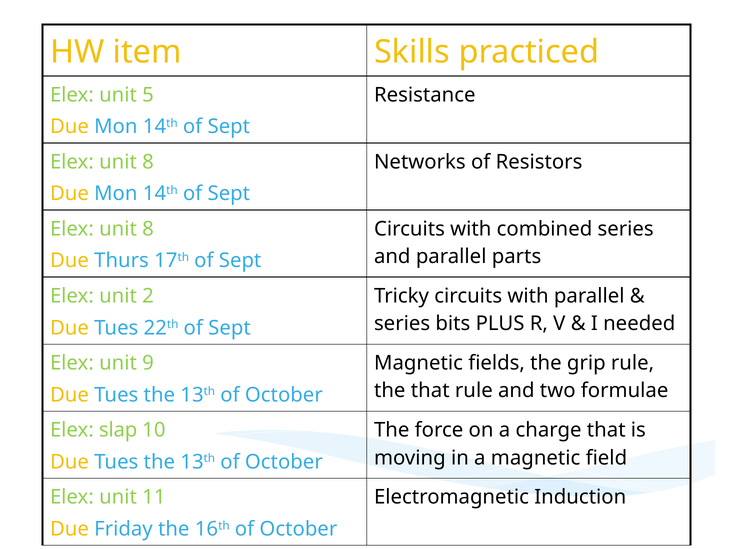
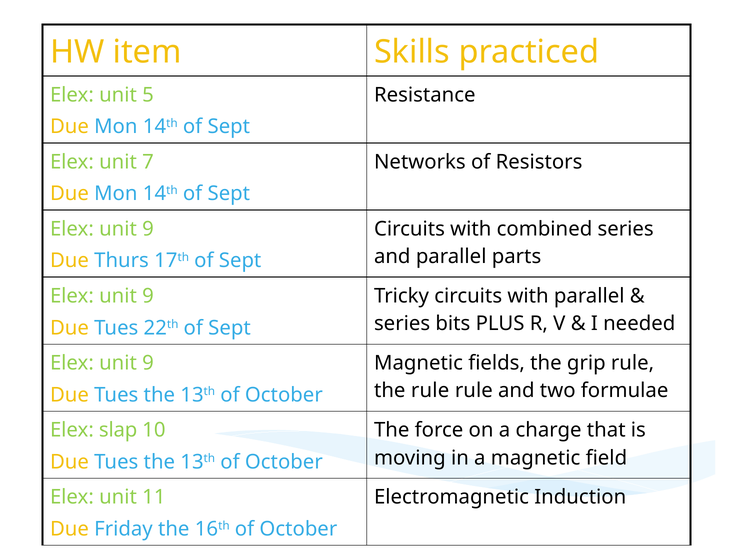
8: 8 -> 7 (148, 162)
8: 8 -> 9 (148, 229)
2: 2 -> 9 (148, 296)
the that: that -> rule (430, 391)
